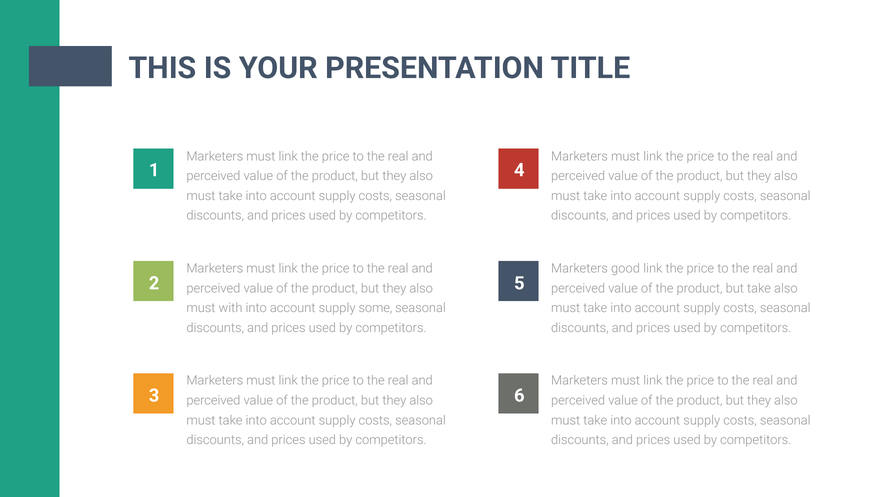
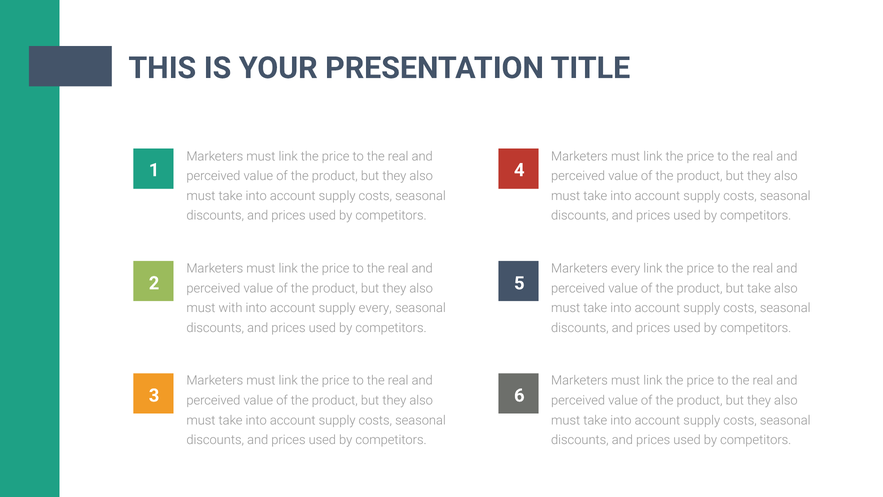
Marketers good: good -> every (626, 268)
supply some: some -> every (375, 308)
